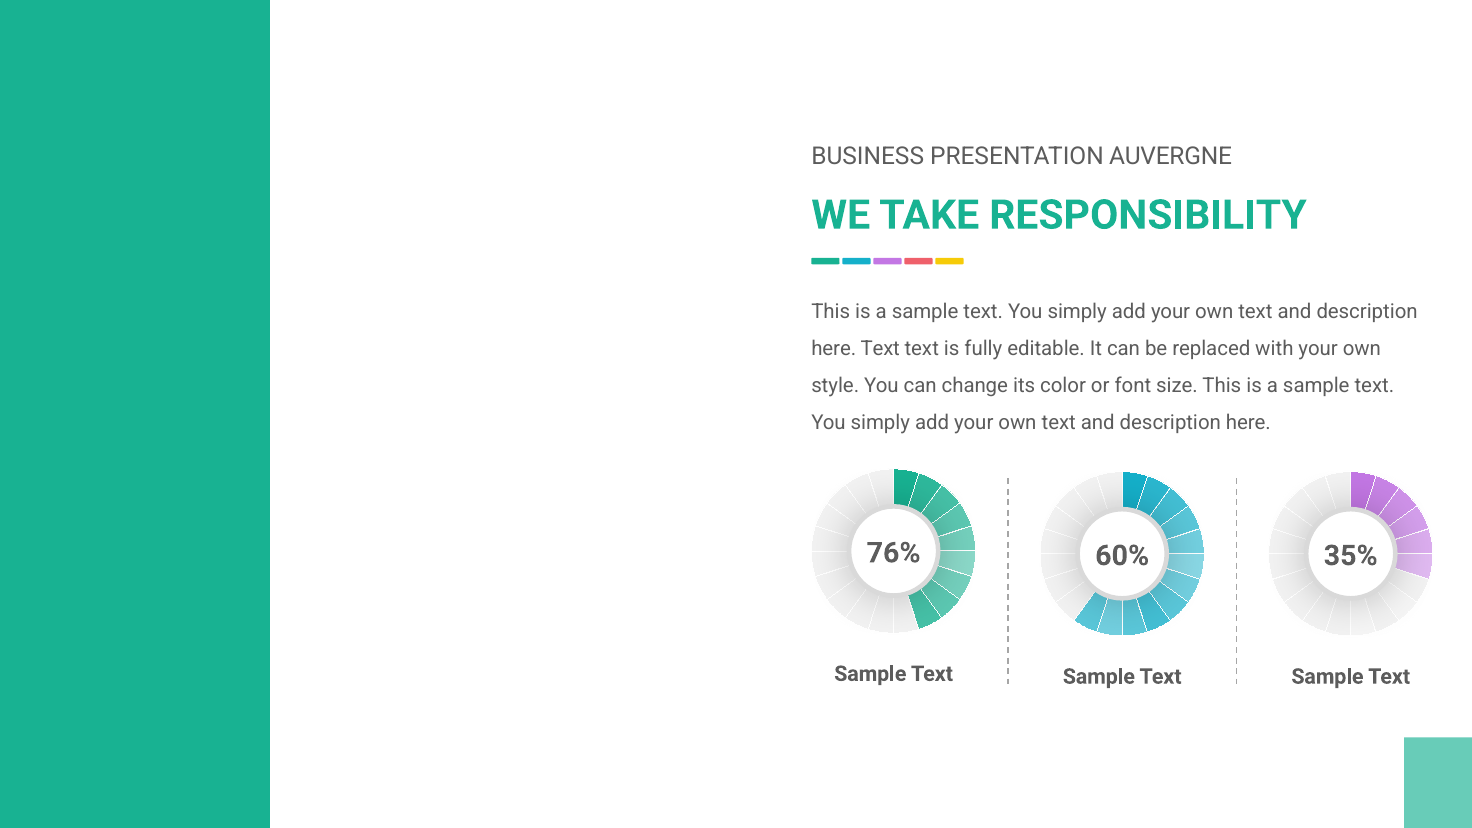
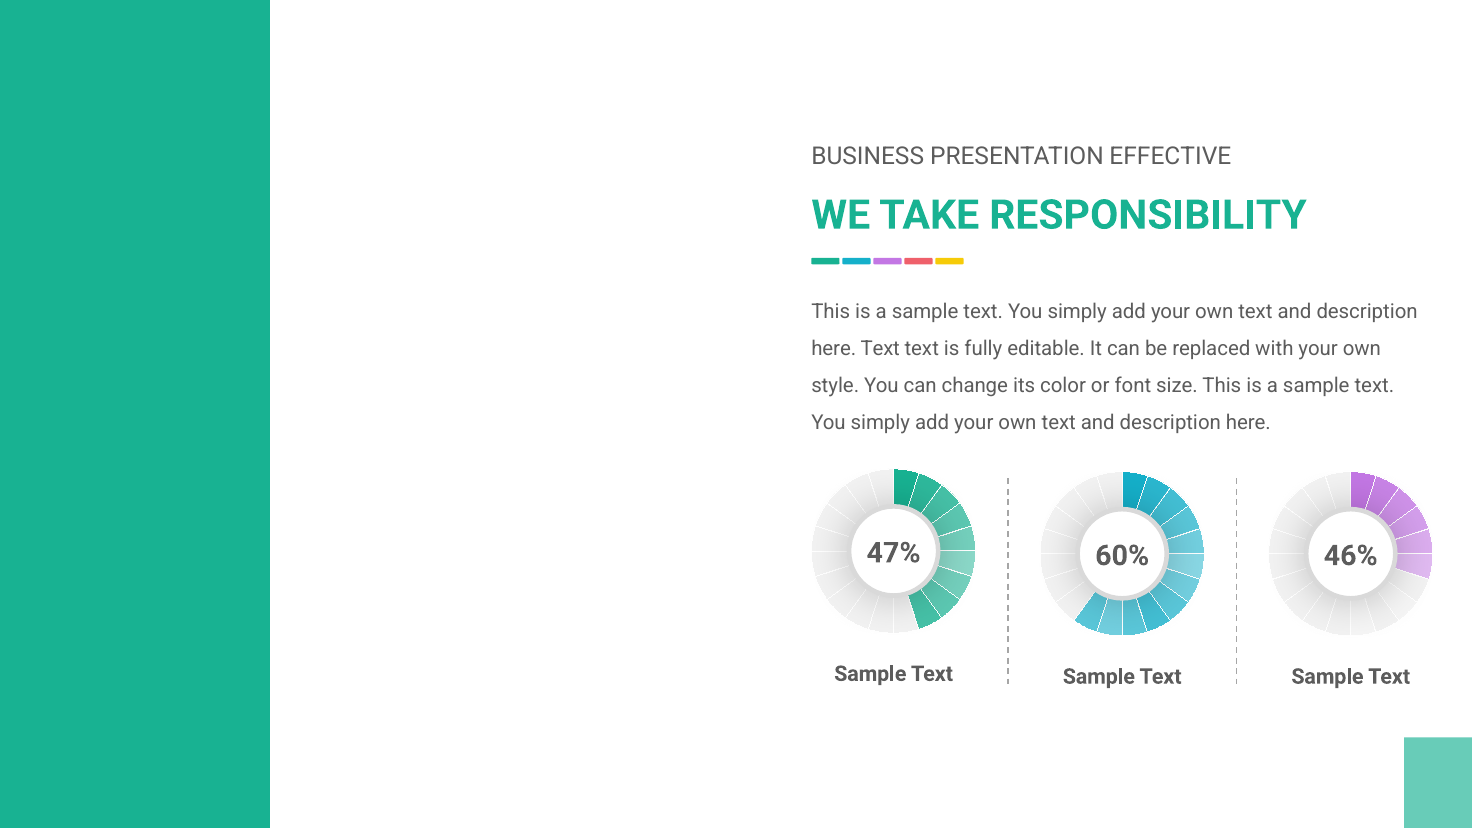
AUVERGNE: AUVERGNE -> EFFECTIVE (1170, 156)
76%: 76% -> 47% (894, 553)
35%: 35% -> 46% (1351, 556)
